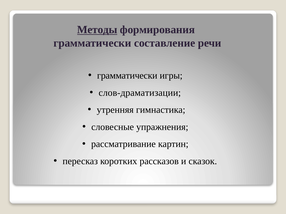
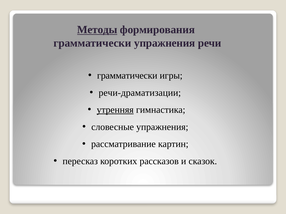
грамматически составление: составление -> упражнения (165, 43)
слов-драматизации: слов-драматизации -> речи-драматизации (140, 93)
утренняя underline: none -> present (115, 110)
